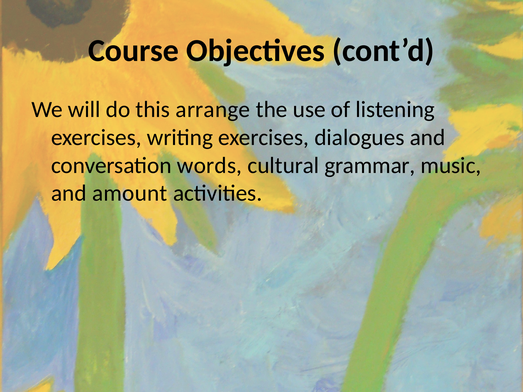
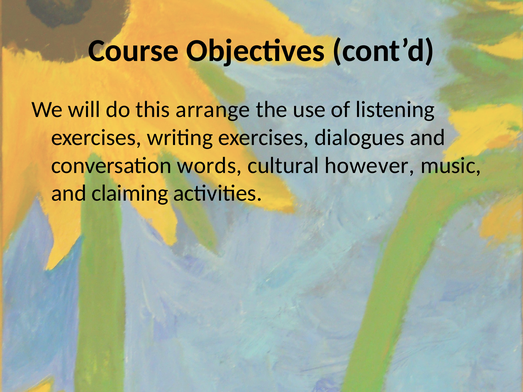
grammar: grammar -> however (370, 166)
amount: amount -> claiming (130, 193)
